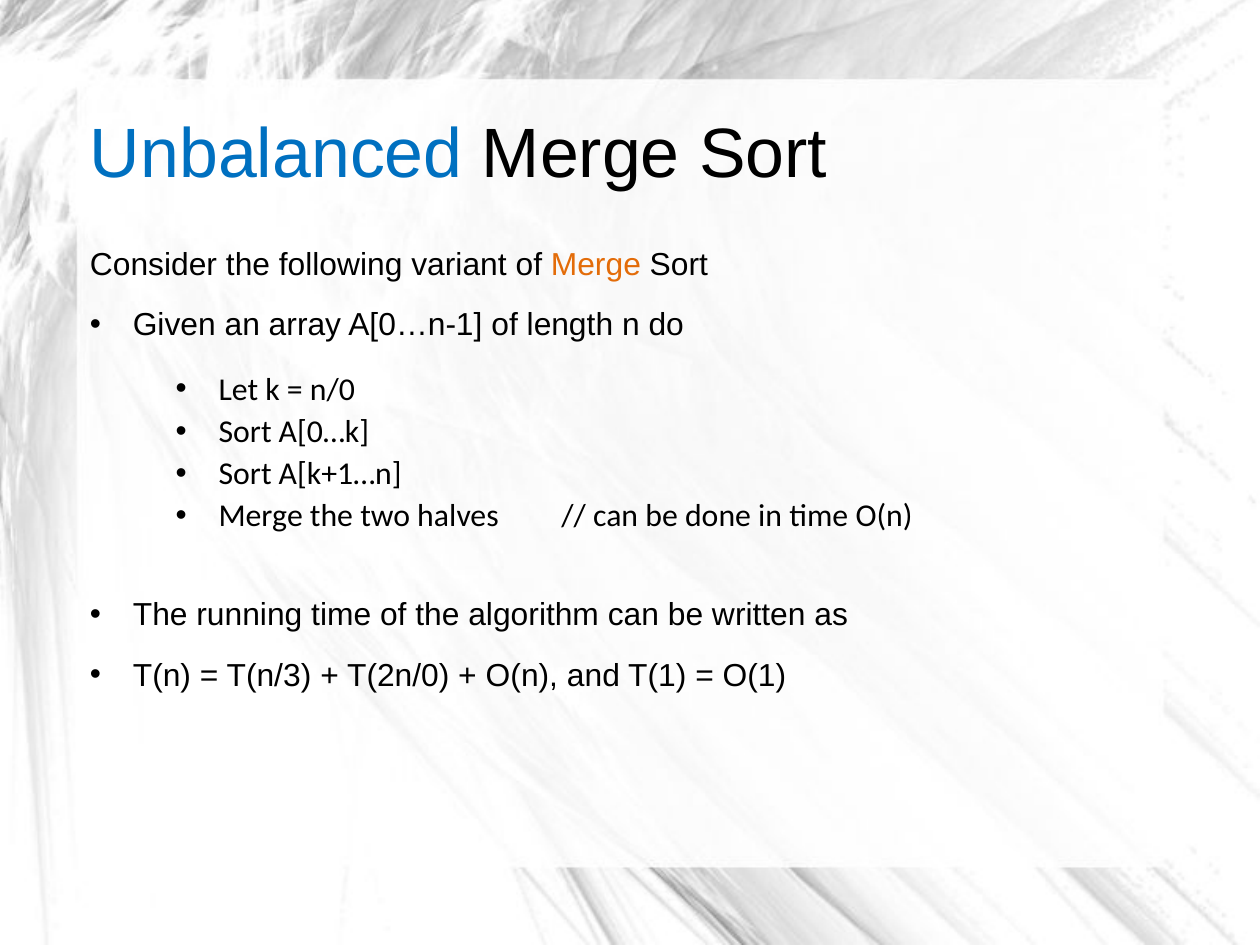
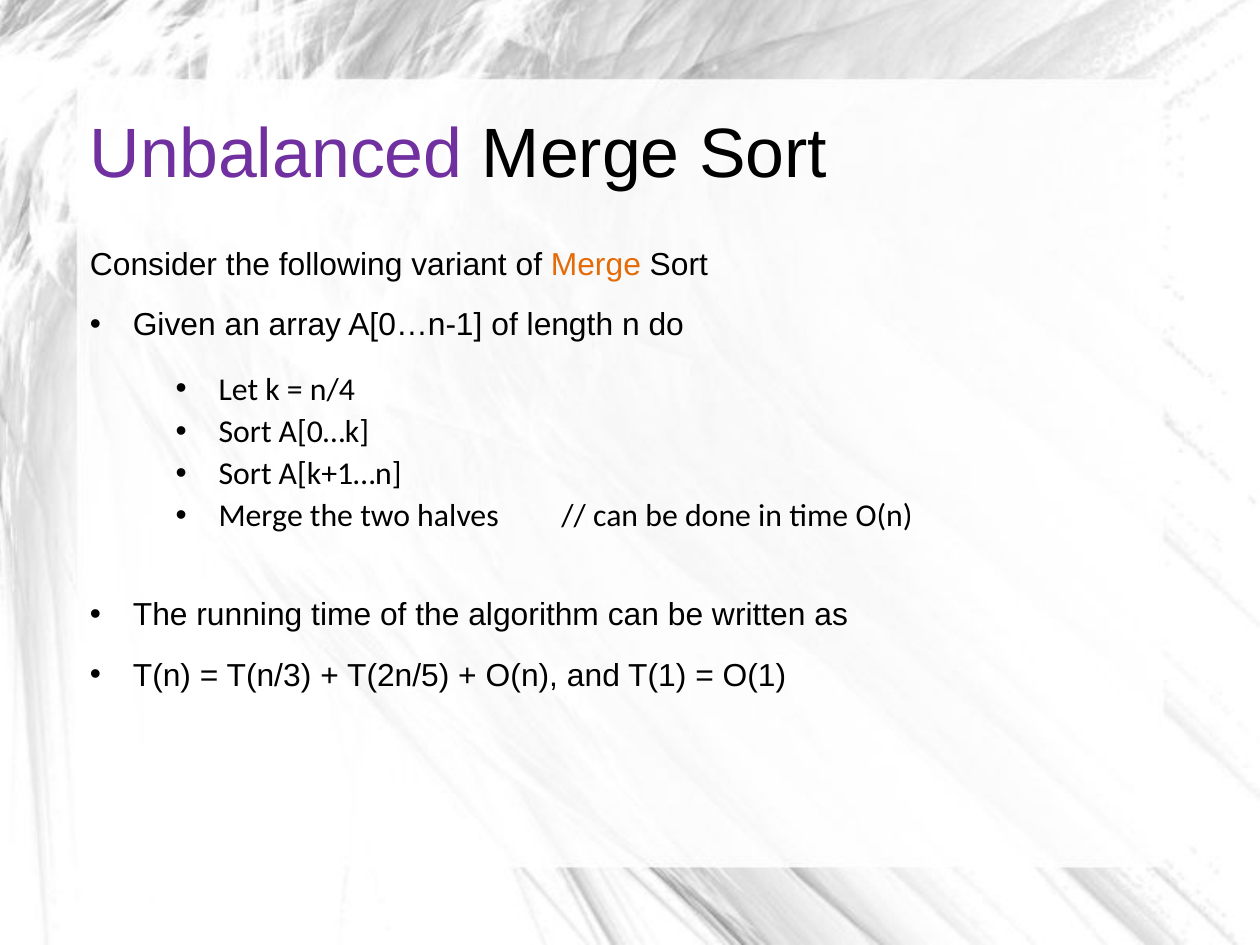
Unbalanced colour: blue -> purple (276, 154)
n/0: n/0 -> n/4 (332, 390)
T(2n/0: T(2n/0 -> T(2n/5 (398, 676)
